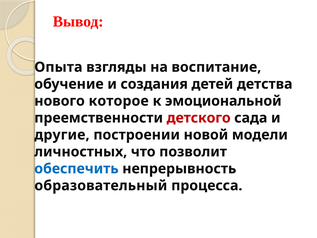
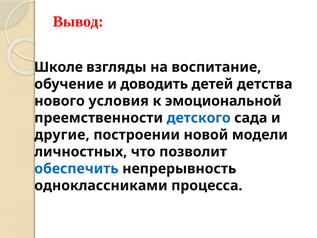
Опыта: Опыта -> Школе (59, 67)
создания: создания -> доводить (154, 84)
которое: которое -> условия (119, 101)
детского colour: red -> blue (199, 118)
образовательный: образовательный -> одноклассниками (101, 185)
